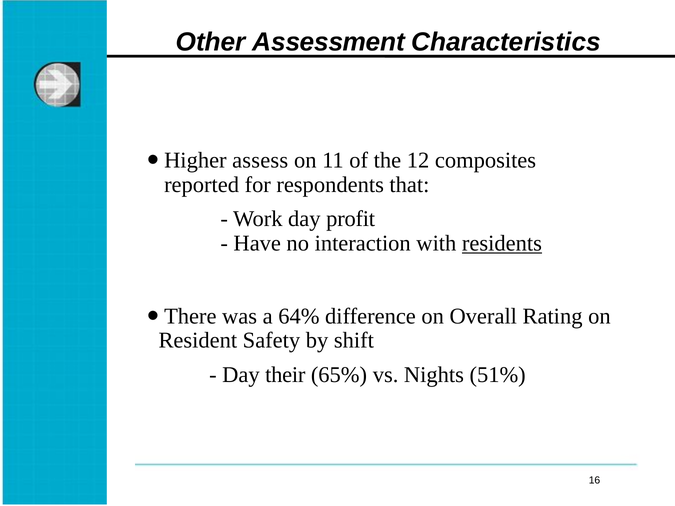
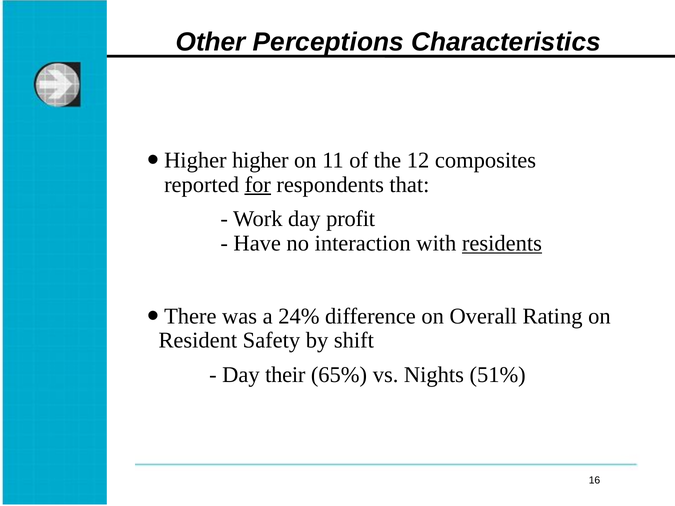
Assessment: Assessment -> Perceptions (328, 42)
Higher assess: assess -> higher (260, 160)
for underline: none -> present (258, 185)
64%: 64% -> 24% (299, 316)
